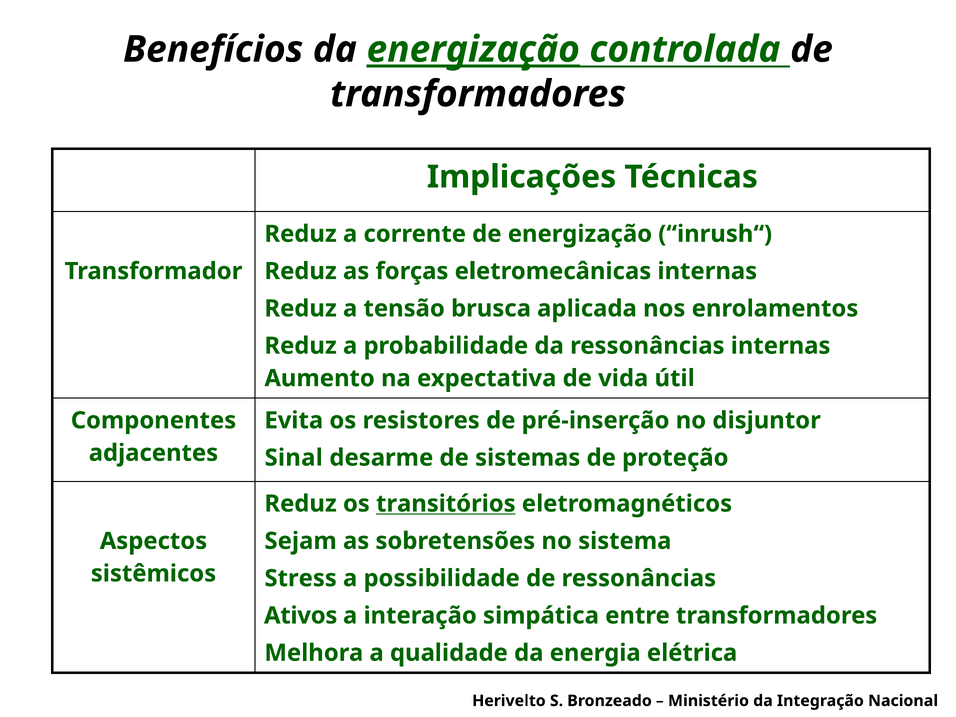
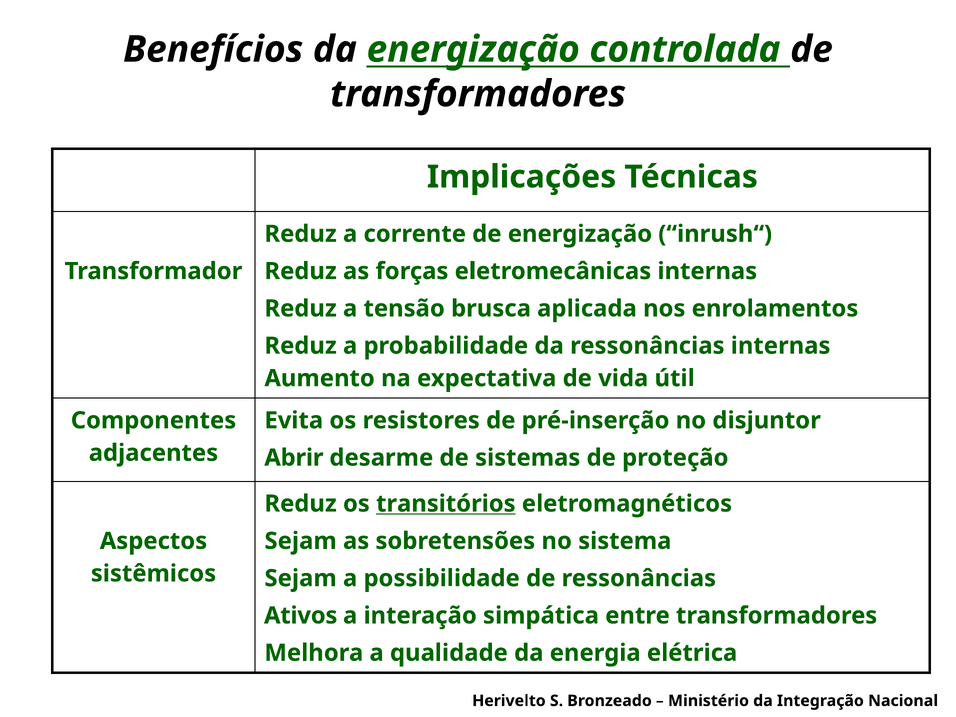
energização underline: present -> none (473, 49)
Sinal: Sinal -> Abrir (294, 458)
Stress: Stress -> Sejam (301, 578)
